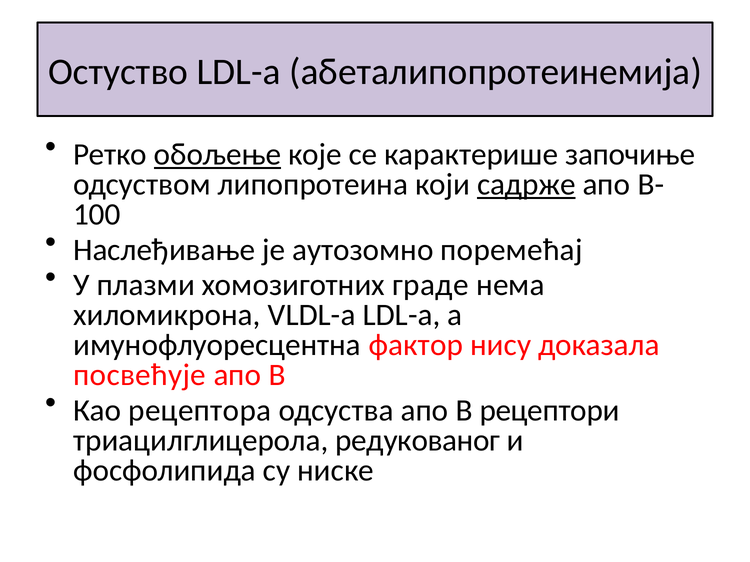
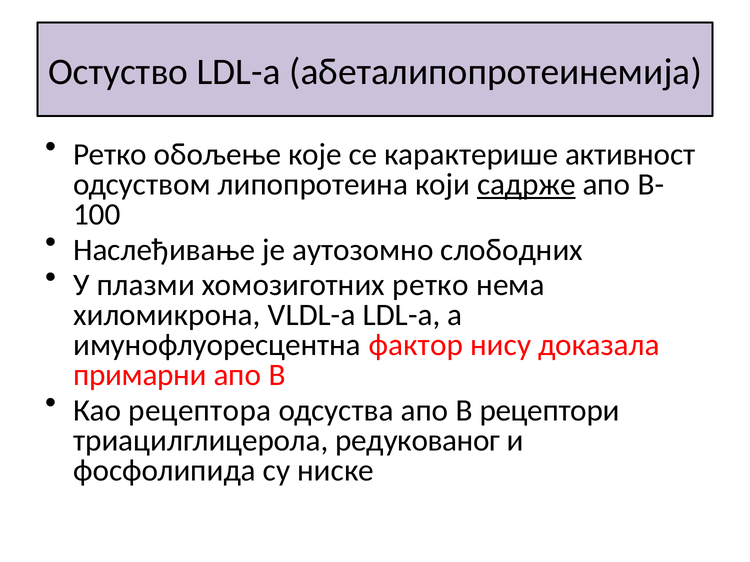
обољење underline: present -> none (218, 155)
започиње: започиње -> активност (630, 155)
поремећај: поремећај -> слободних (512, 250)
хомозиготних граде: граде -> ретко (431, 285)
посвећује: посвећује -> примарни (140, 375)
